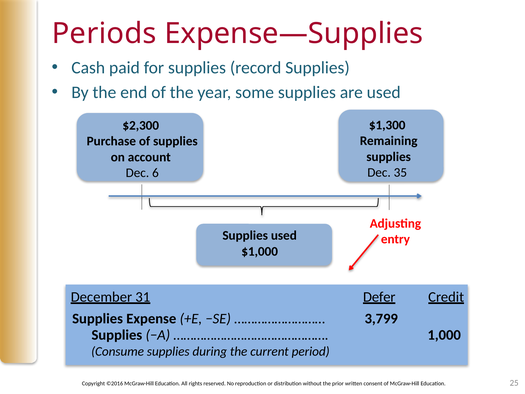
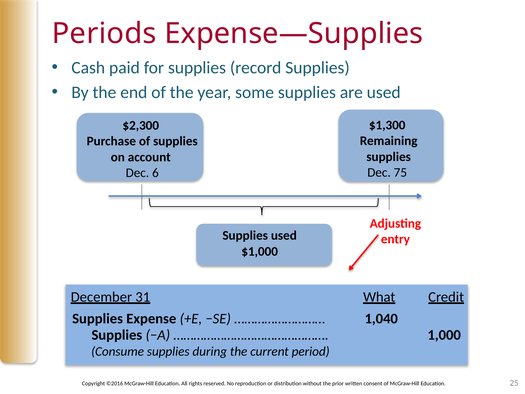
35: 35 -> 75 (400, 172)
Defer: Defer -> What (379, 297)
3,799: 3,799 -> 1,040 (381, 319)
